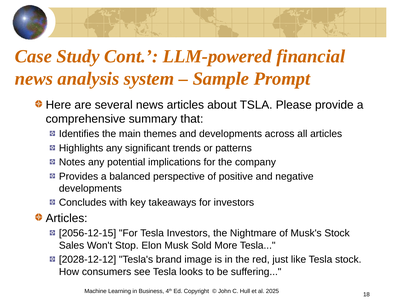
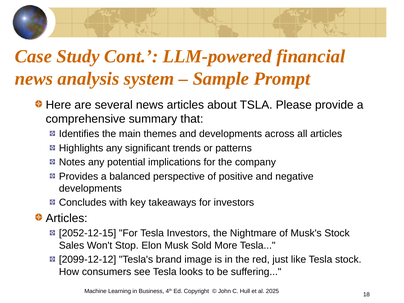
2056-12-15: 2056-12-15 -> 2052-12-15 (88, 233)
2028-12-12: 2028-12-12 -> 2099-12-12 (88, 260)
